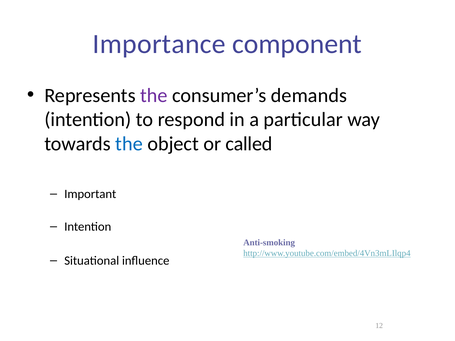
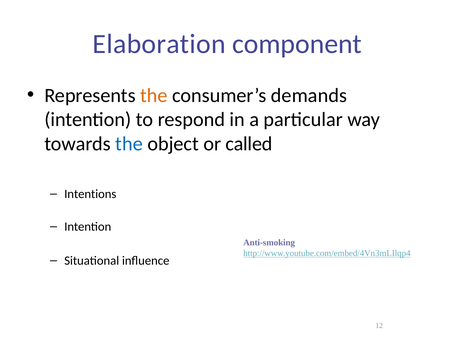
Importance: Importance -> Elaboration (159, 44)
the colour: purple -> orange (154, 95)
Important: Important -> Intentions (90, 194)
